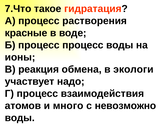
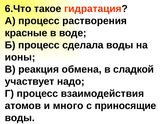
7.Что: 7.Что -> 6.Что (18, 9)
процесс процесс: процесс -> сделала (83, 45)
экологи: экологи -> сладкой (134, 69)
невозможно: невозможно -> приносящие (125, 106)
